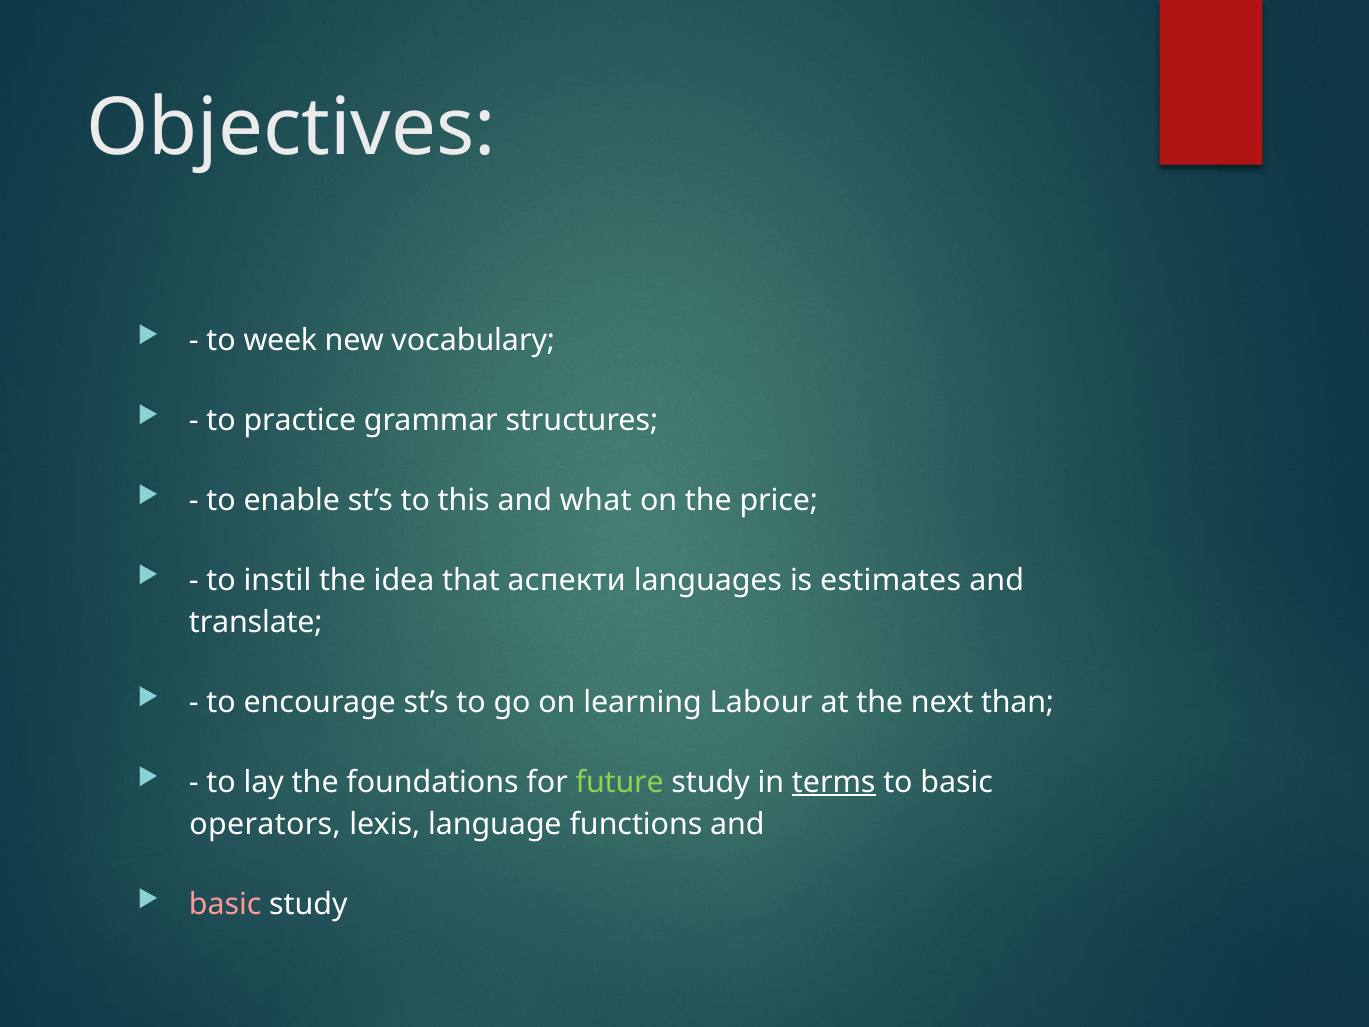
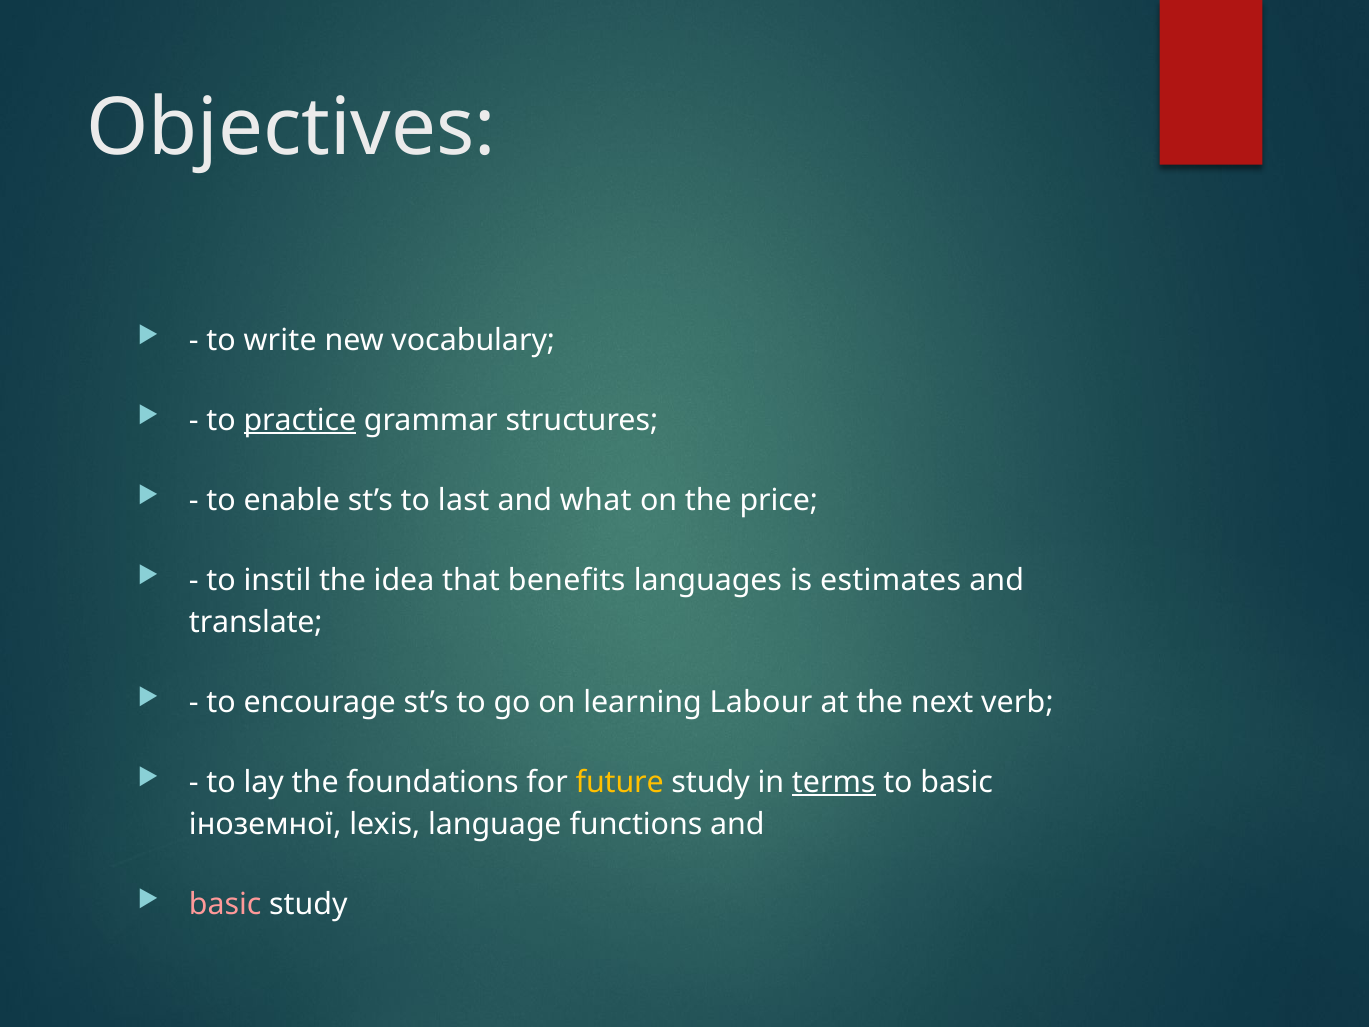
week: week -> write (280, 340)
practice underline: none -> present (300, 420)
this: this -> last (464, 500)
аспекти: аспекти -> benefits (567, 580)
than: than -> verb (1017, 702)
future colour: light green -> yellow (620, 782)
operators: operators -> іноземної (265, 824)
